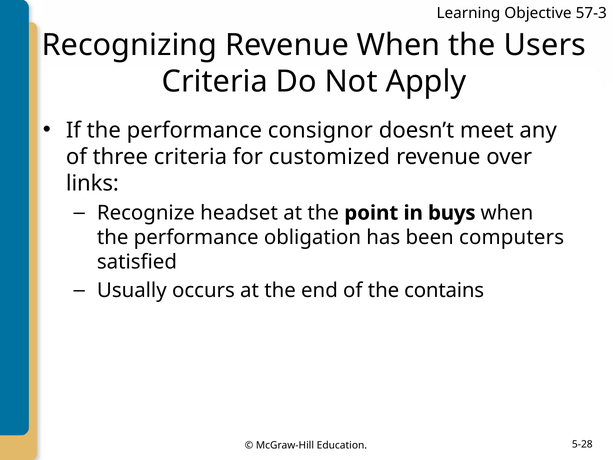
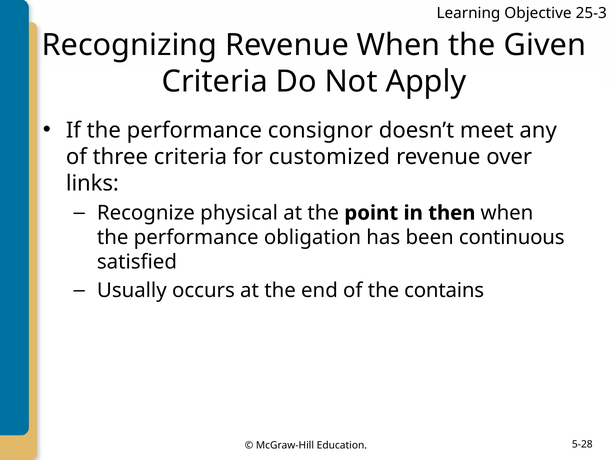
57-3: 57-3 -> 25-3 (591, 13)
Users: Users -> Given (545, 45)
headset: headset -> physical (239, 213)
buys: buys -> then (452, 213)
computers: computers -> continuous (512, 237)
